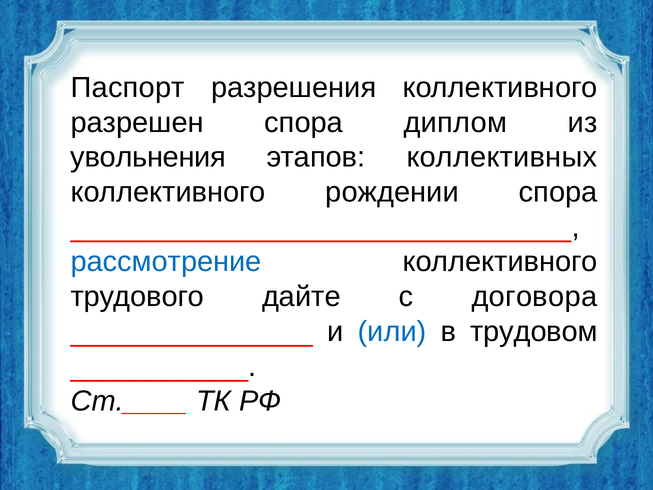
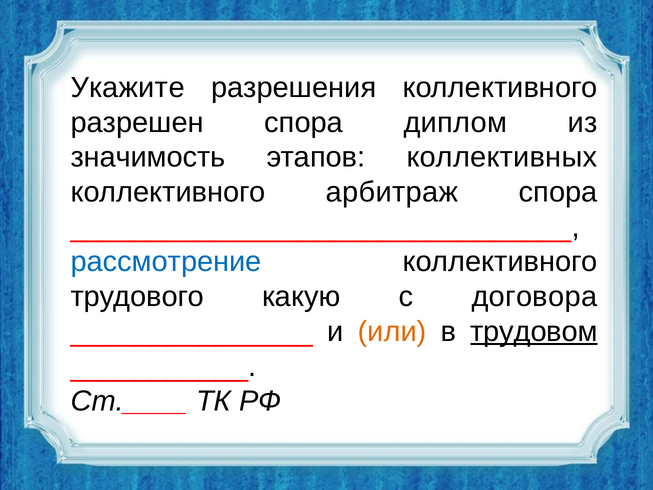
Паспорт: Паспорт -> Укажите (128, 88)
увольнения: увольнения -> значимость (148, 157)
рождении: рождении -> арбитраж (392, 192)
дайте: дайте -> какую (301, 297)
или colour: blue -> orange (392, 331)
трудовом underline: none -> present (534, 331)
